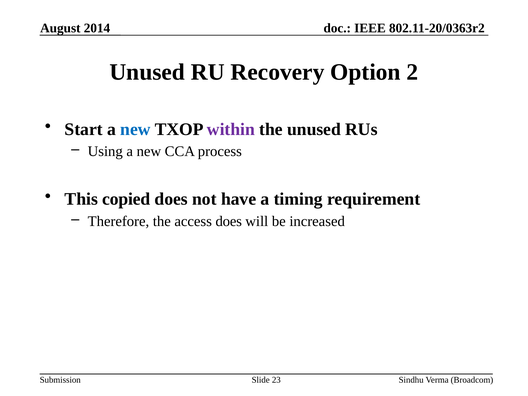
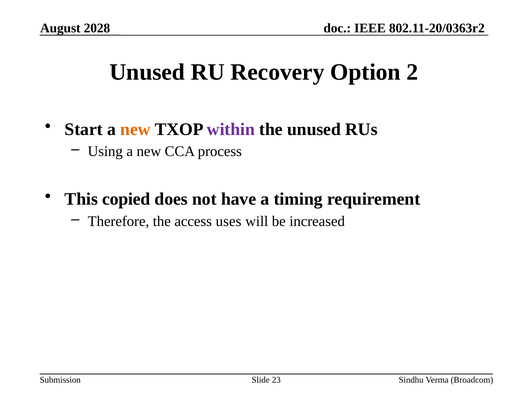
2014: 2014 -> 2028 (97, 28)
new colour: blue -> orange (135, 129)
access does: does -> uses (229, 221)
